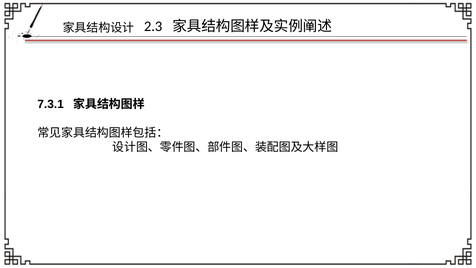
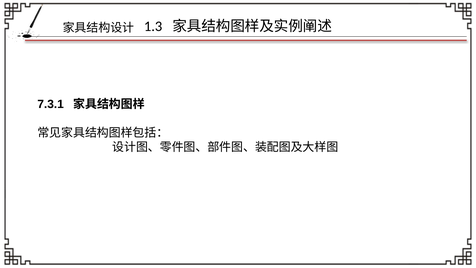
2.3: 2.3 -> 1.3 (153, 26)
